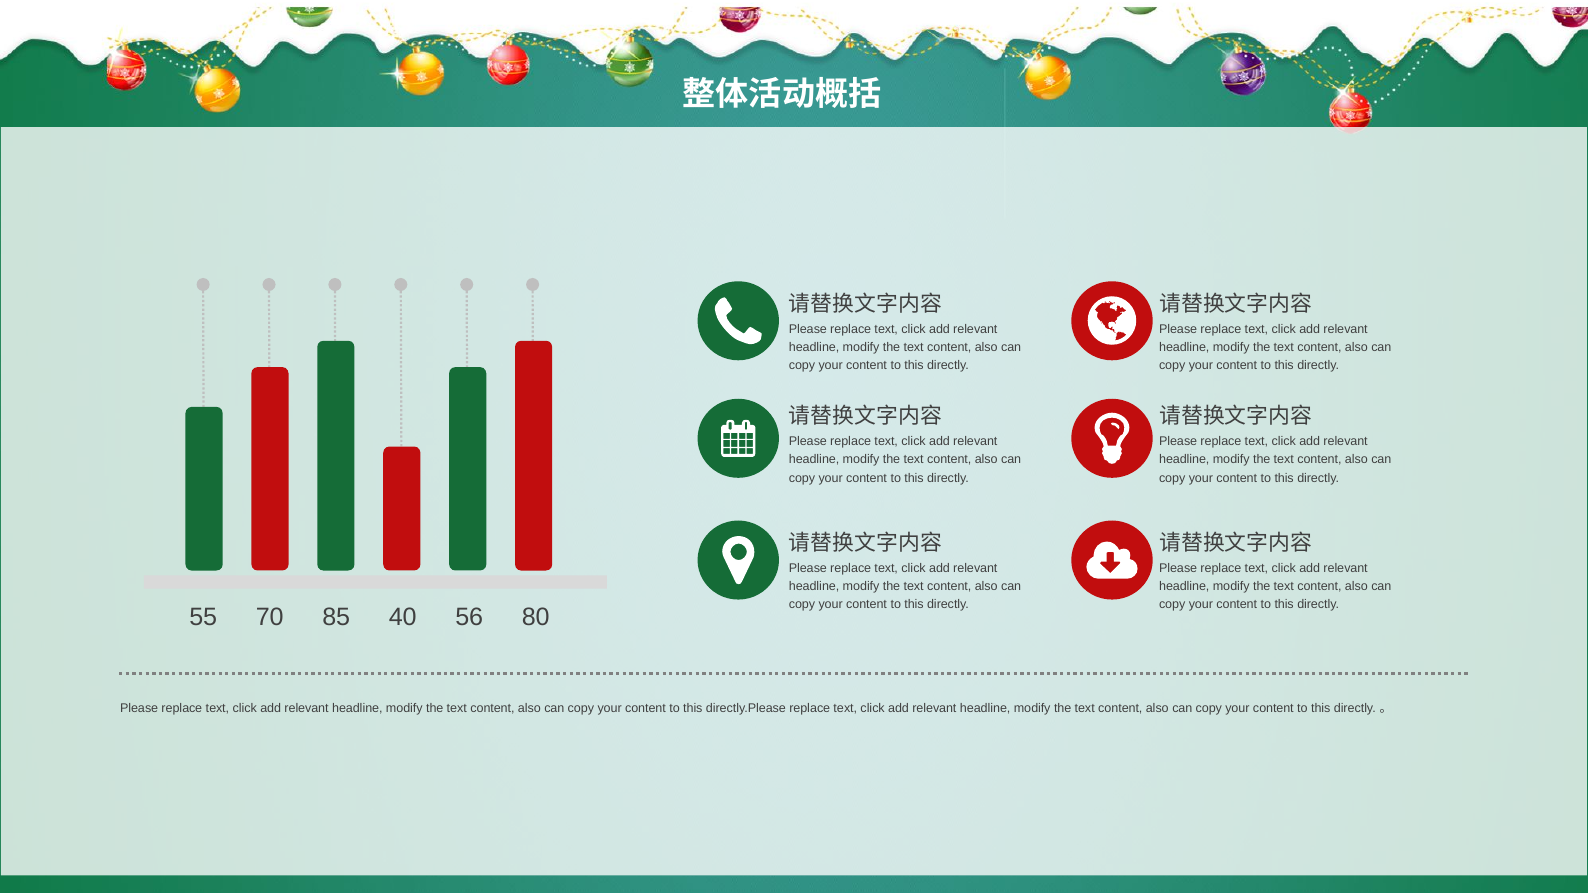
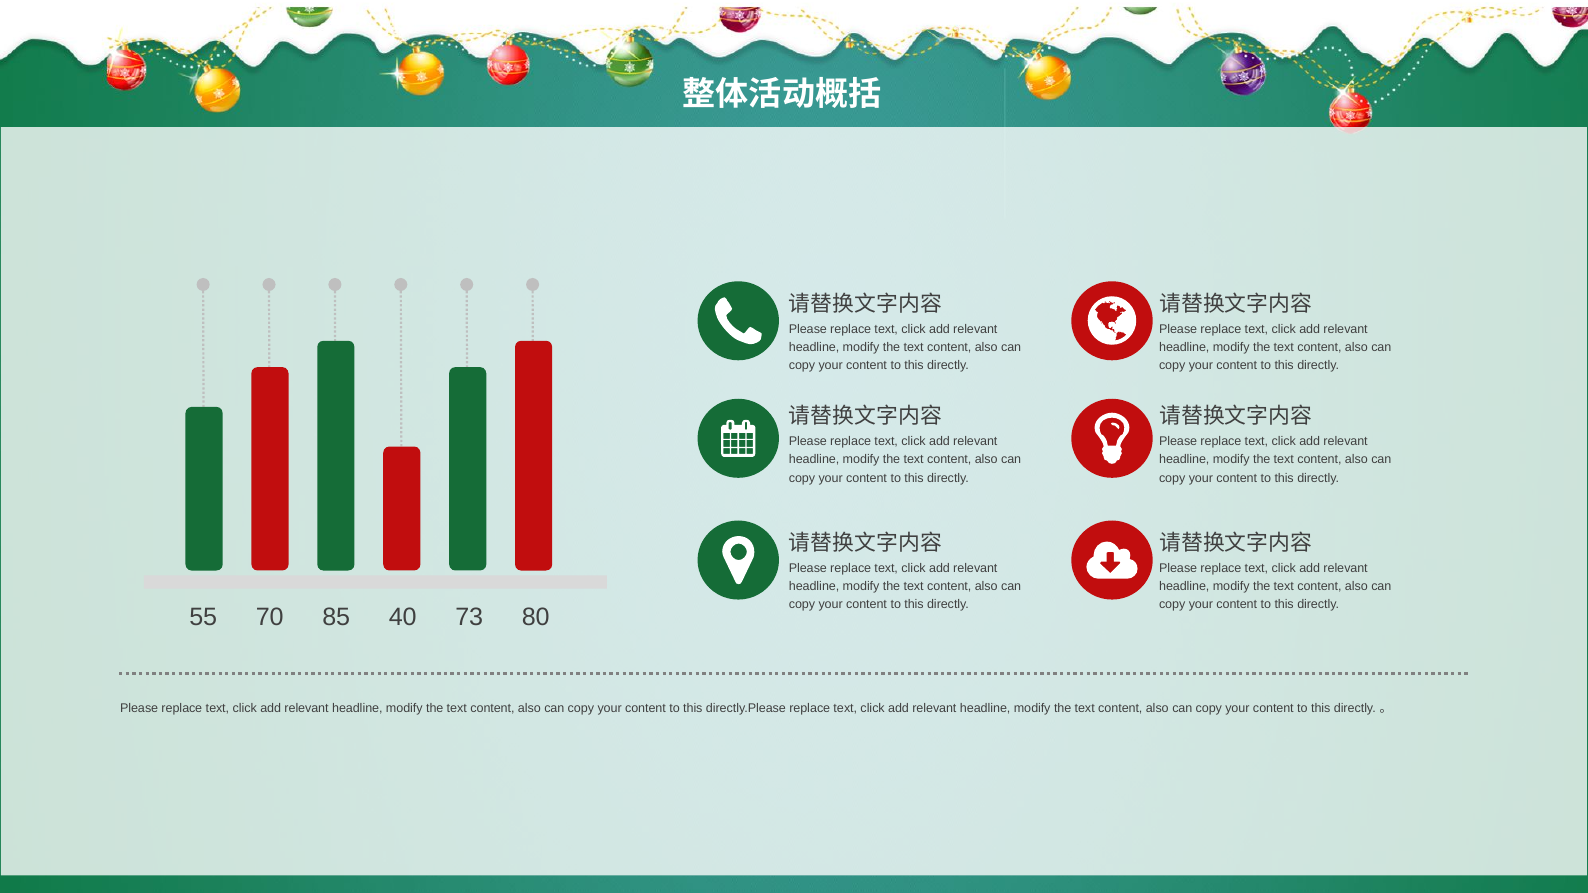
56: 56 -> 73 (469, 617)
